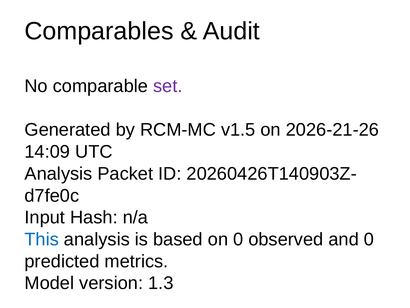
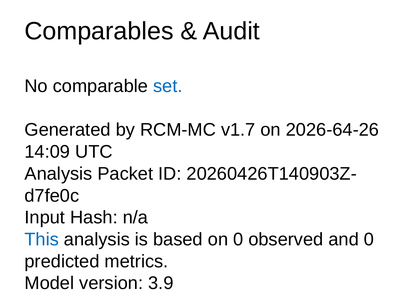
set colour: purple -> blue (168, 86)
v1.5: v1.5 -> v1.7 (238, 130)
2026-21-26: 2026-21-26 -> 2026-64-26 (332, 130)
1.3: 1.3 -> 3.9 (161, 283)
